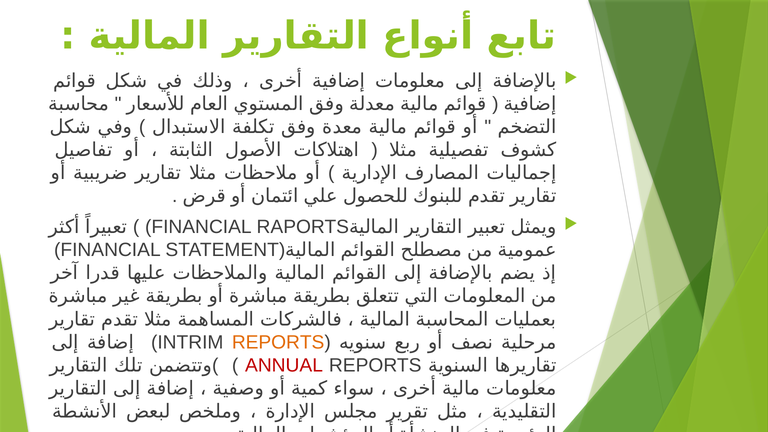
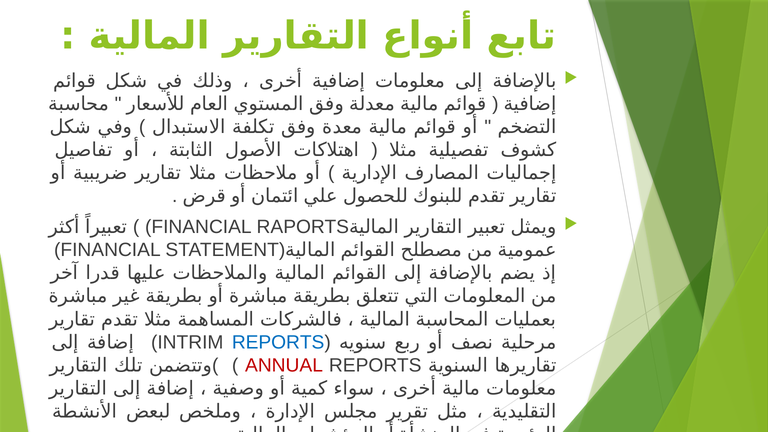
REPORTS colour: orange -> blue (278, 342)
